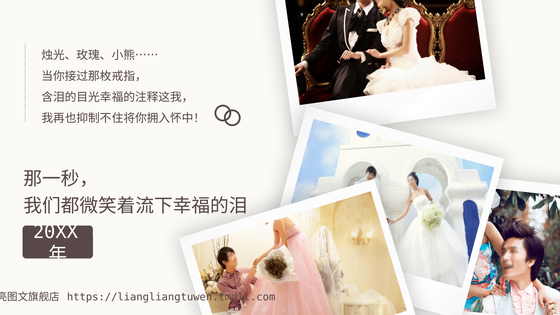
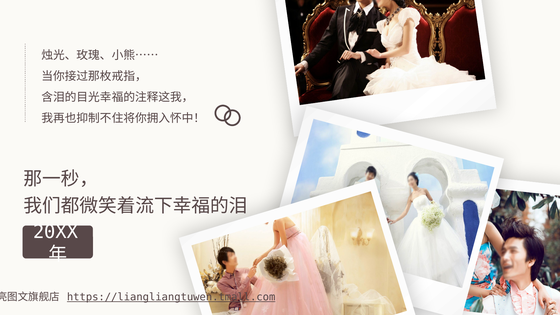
https://liangliangtuwen.tmall.com underline: none -> present (171, 297)
